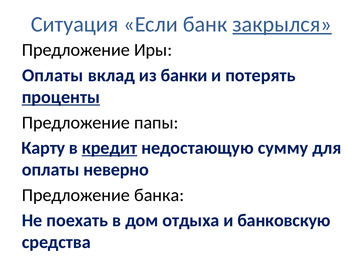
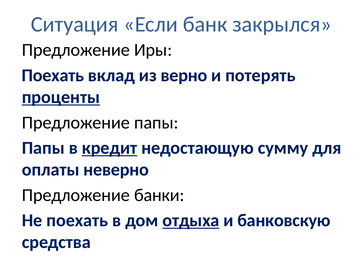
закрылся underline: present -> none (282, 24)
Оплаты: Оплаты -> Поехать (53, 75)
банки: банки -> верно (184, 75)
Карту: Карту -> Папы (43, 148)
банка: банка -> банки (159, 195)
отдыха underline: none -> present (191, 221)
